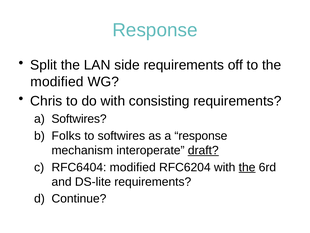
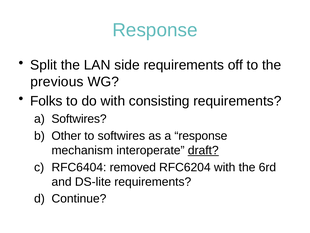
modified: modified -> previous (57, 82)
Chris: Chris -> Folks (46, 101)
Folks: Folks -> Other (66, 136)
RFC6404 modified: modified -> removed (133, 167)
the underline: present -> none (247, 167)
